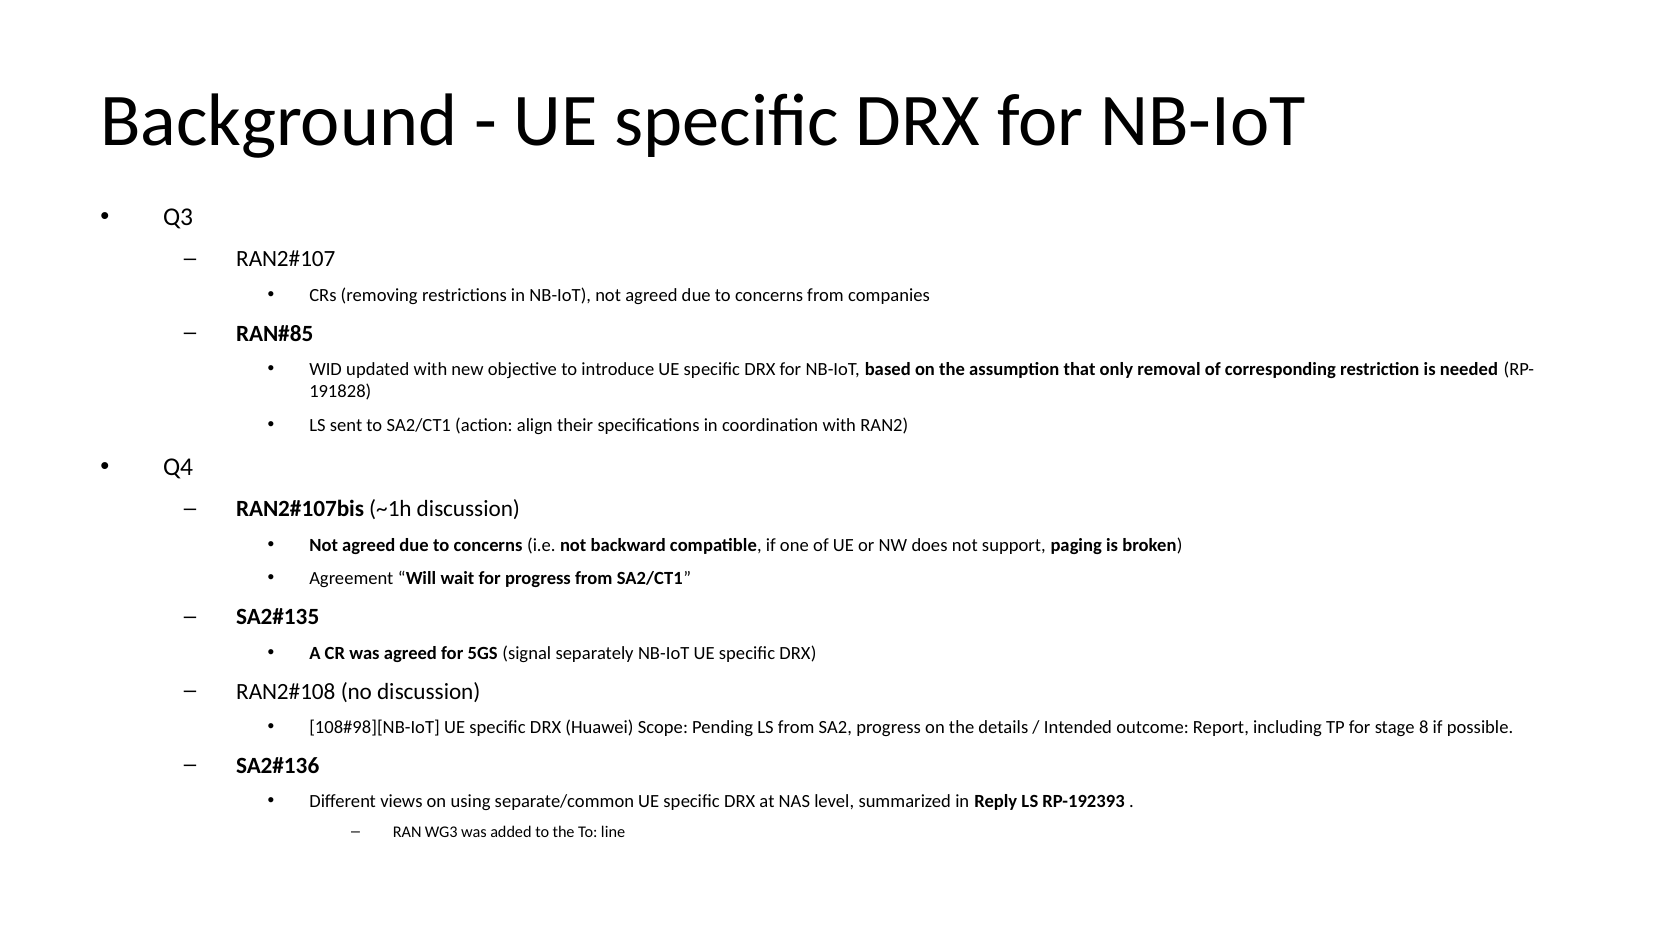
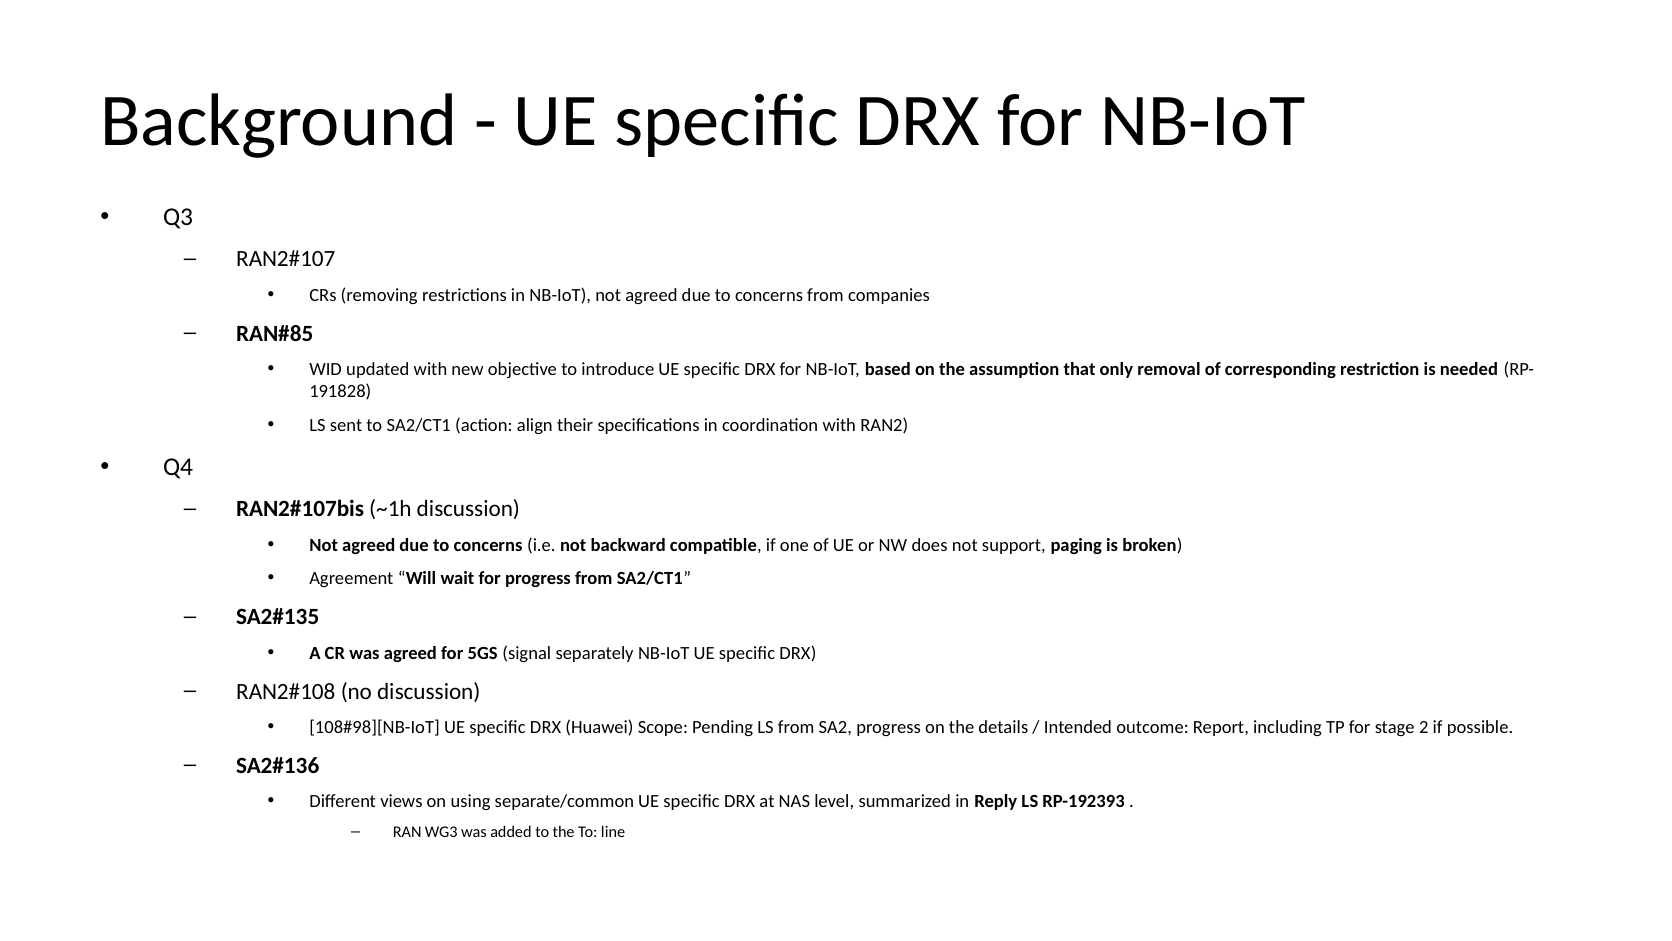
8: 8 -> 2 (1424, 727)
